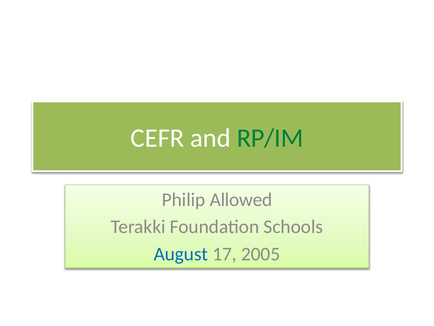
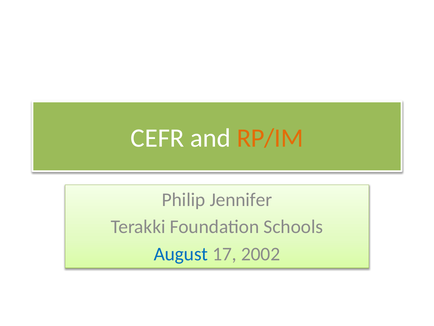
RP/IM colour: green -> orange (270, 138)
Allowed: Allowed -> Jennifer (241, 200)
2005: 2005 -> 2002 (261, 254)
